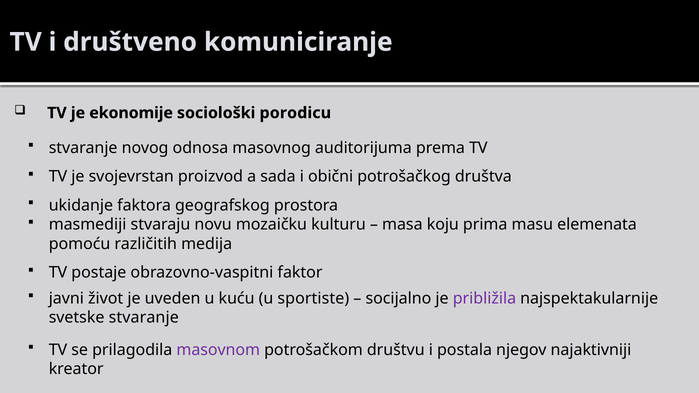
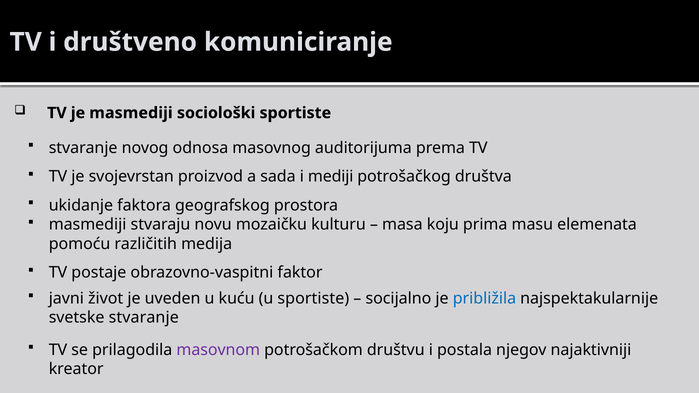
je ekonomije: ekonomije -> masmediji (131, 113)
sociološki porodicu: porodicu -> sportiste (295, 113)
obični: obični -> mediji (331, 177)
približila colour: purple -> blue (484, 298)
